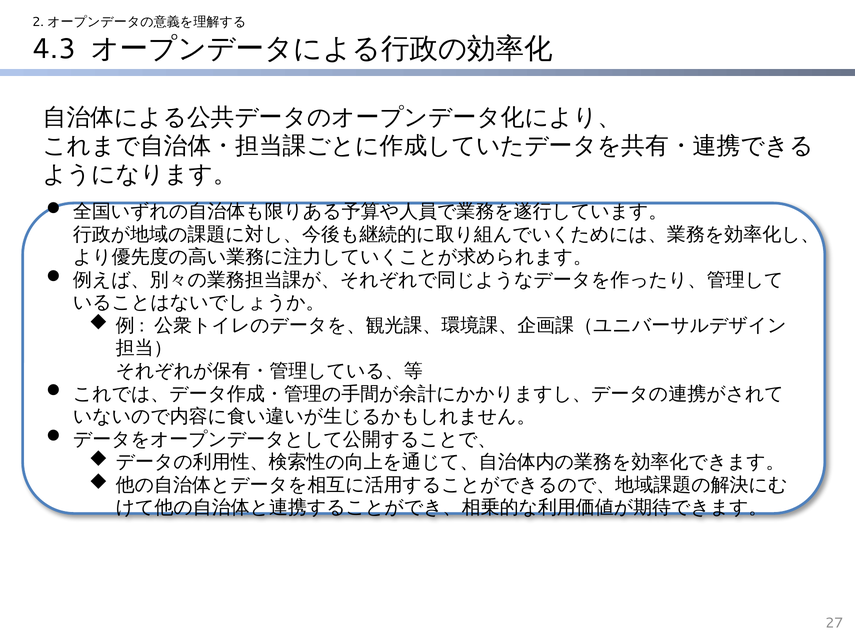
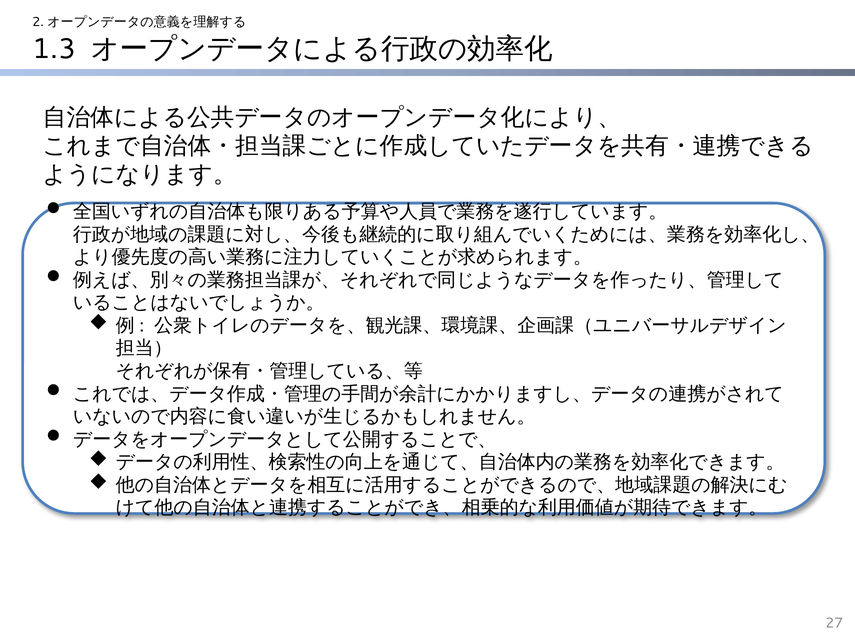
4.3: 4.3 -> 1.3 (54, 49)
